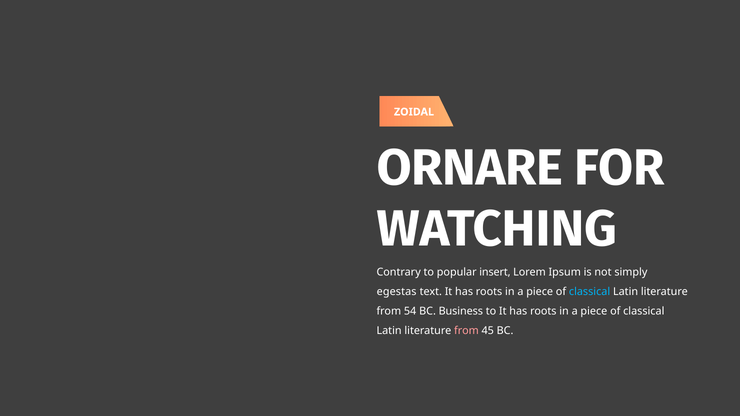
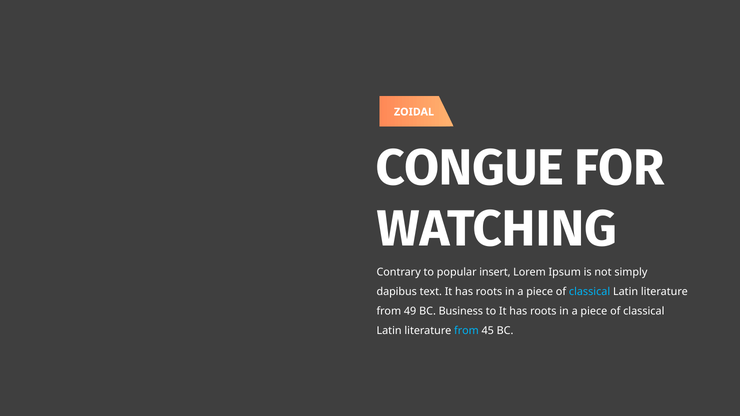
ORNARE: ORNARE -> CONGUE (470, 168)
egestas: egestas -> dapibus (397, 292)
54: 54 -> 49 (410, 311)
from colour: pink -> light blue (466, 331)
